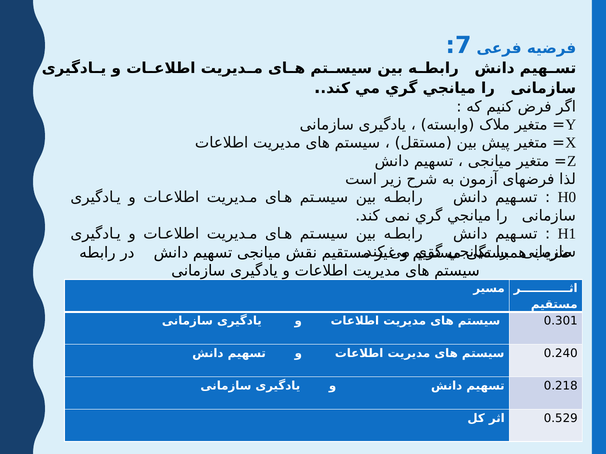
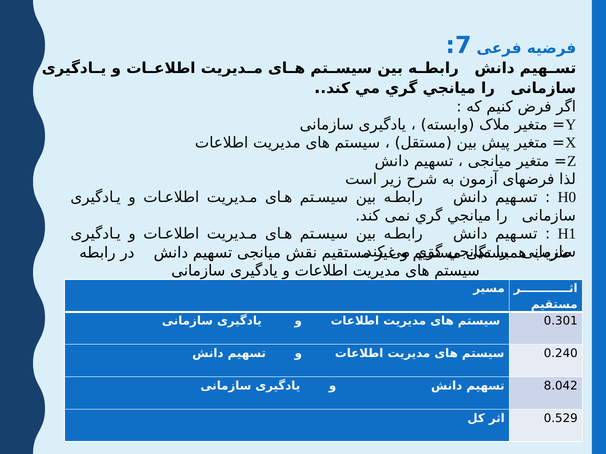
0.218: 0.218 -> 8.042 (561, 386)
